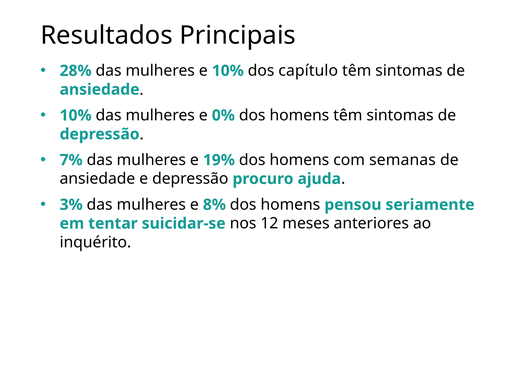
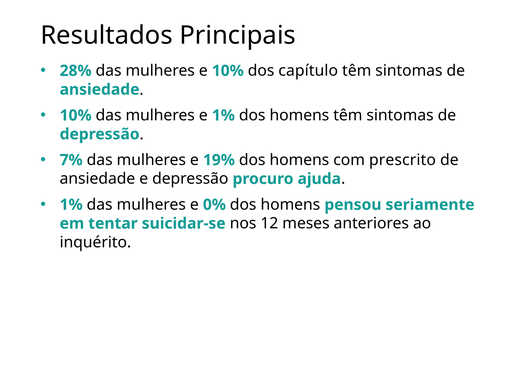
e 0%: 0% -> 1% (223, 116)
semanas: semanas -> prescrito (402, 160)
3%: 3% -> 1% (71, 205)
8%: 8% -> 0% (214, 205)
